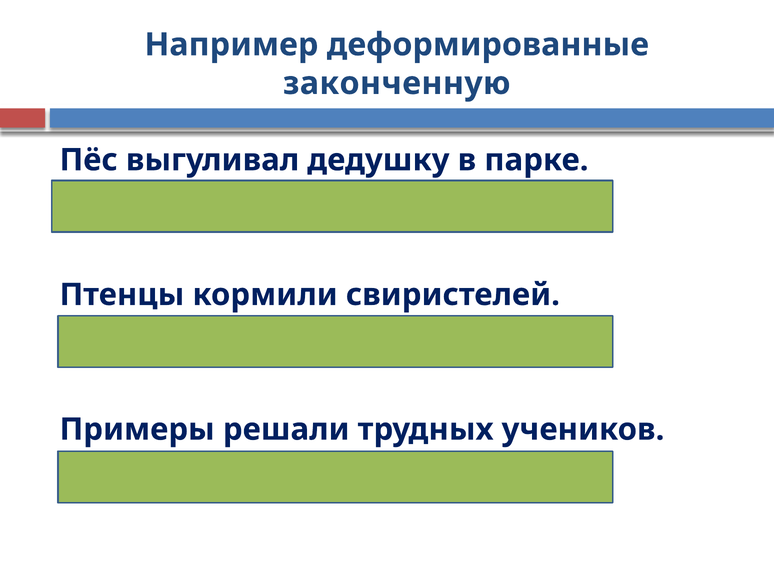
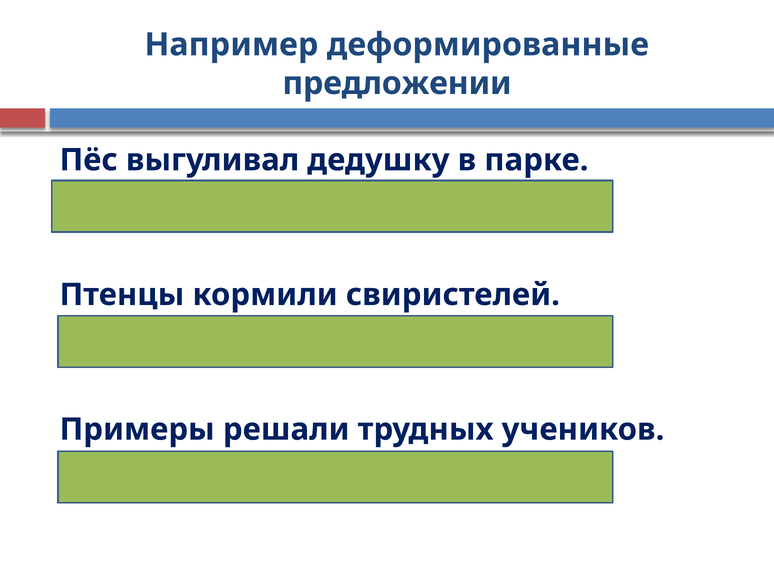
законченную: законченную -> предложении (397, 83)
